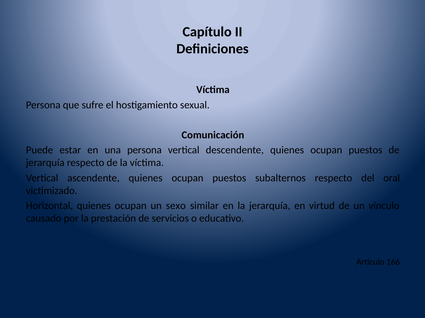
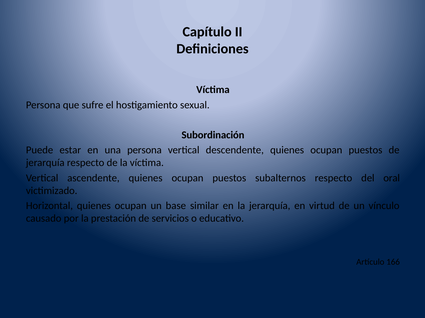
Comunicación: Comunicación -> Subordinación (213, 135)
sexo: sexo -> base (176, 206)
